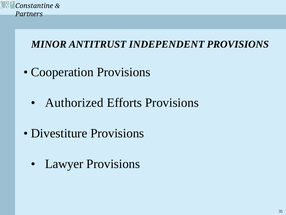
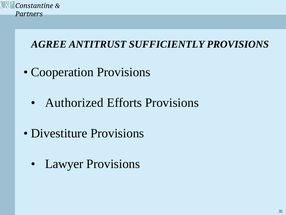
MINOR: MINOR -> AGREE (49, 44)
INDEPENDENT: INDEPENDENT -> SUFFICIENTLY (167, 44)
